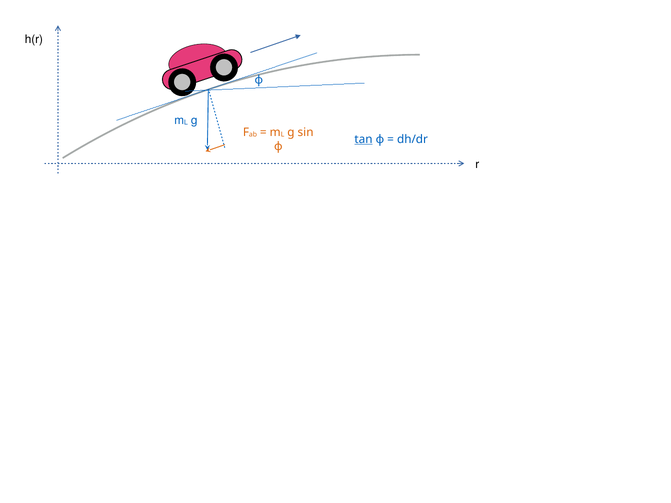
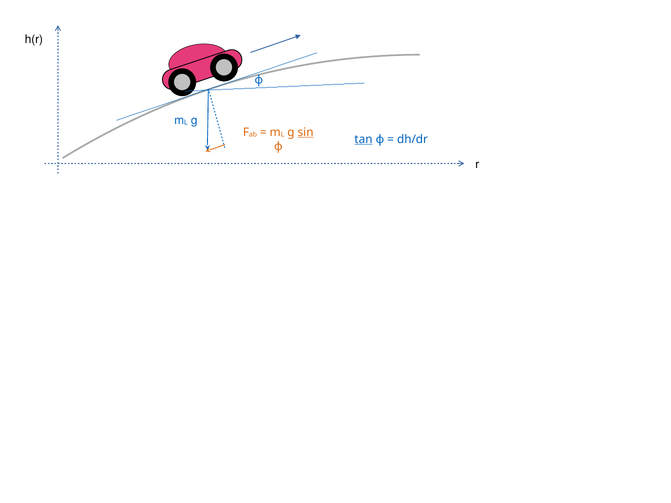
sin underline: none -> present (306, 132)
